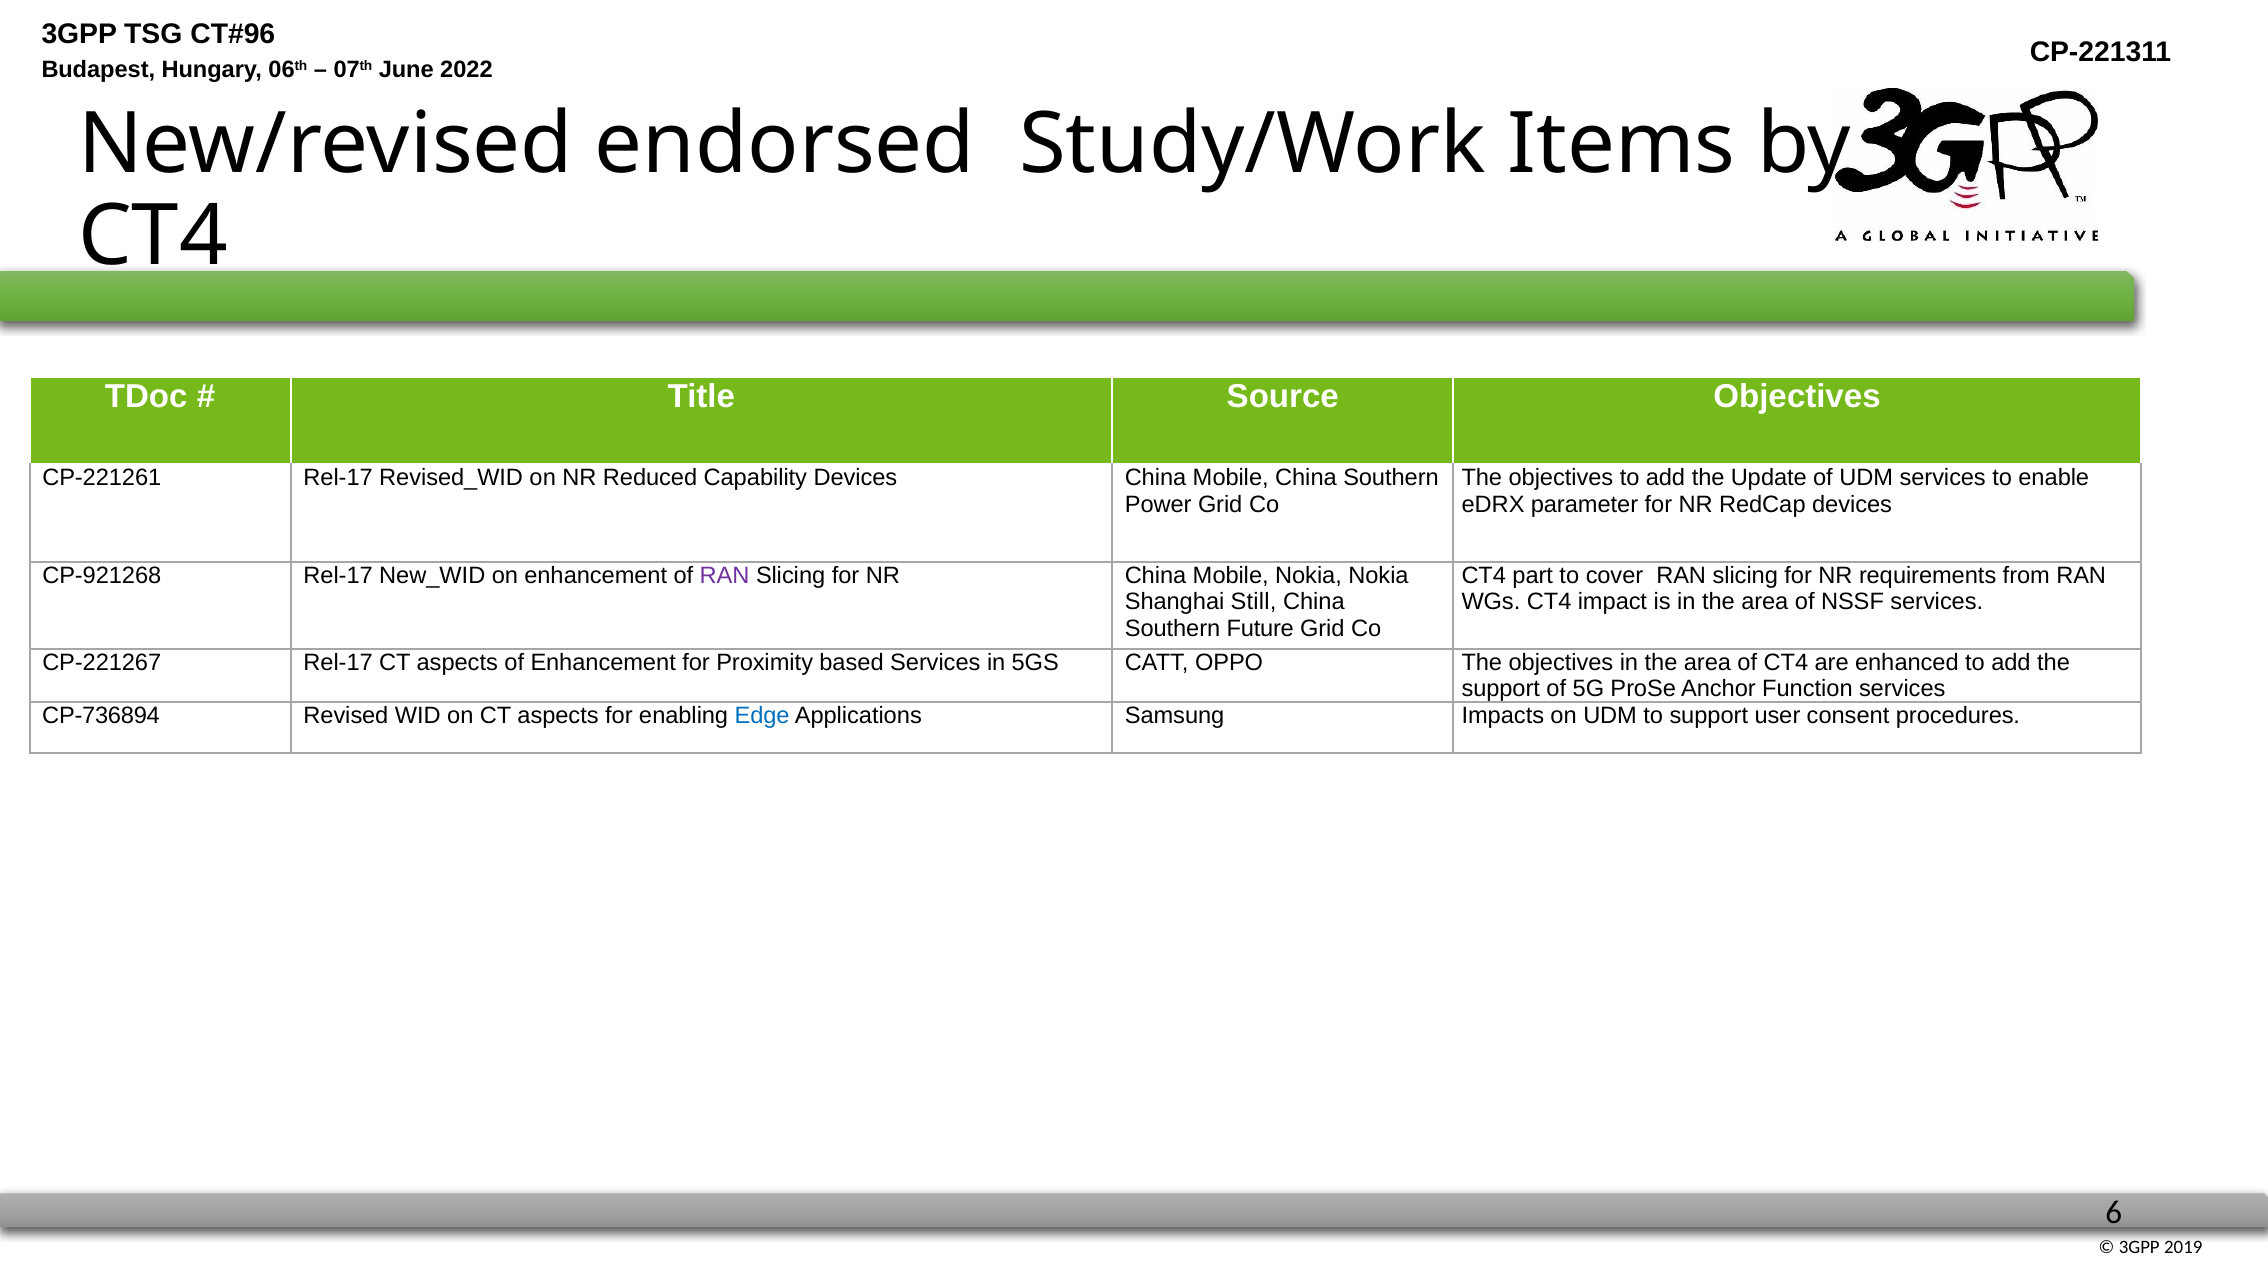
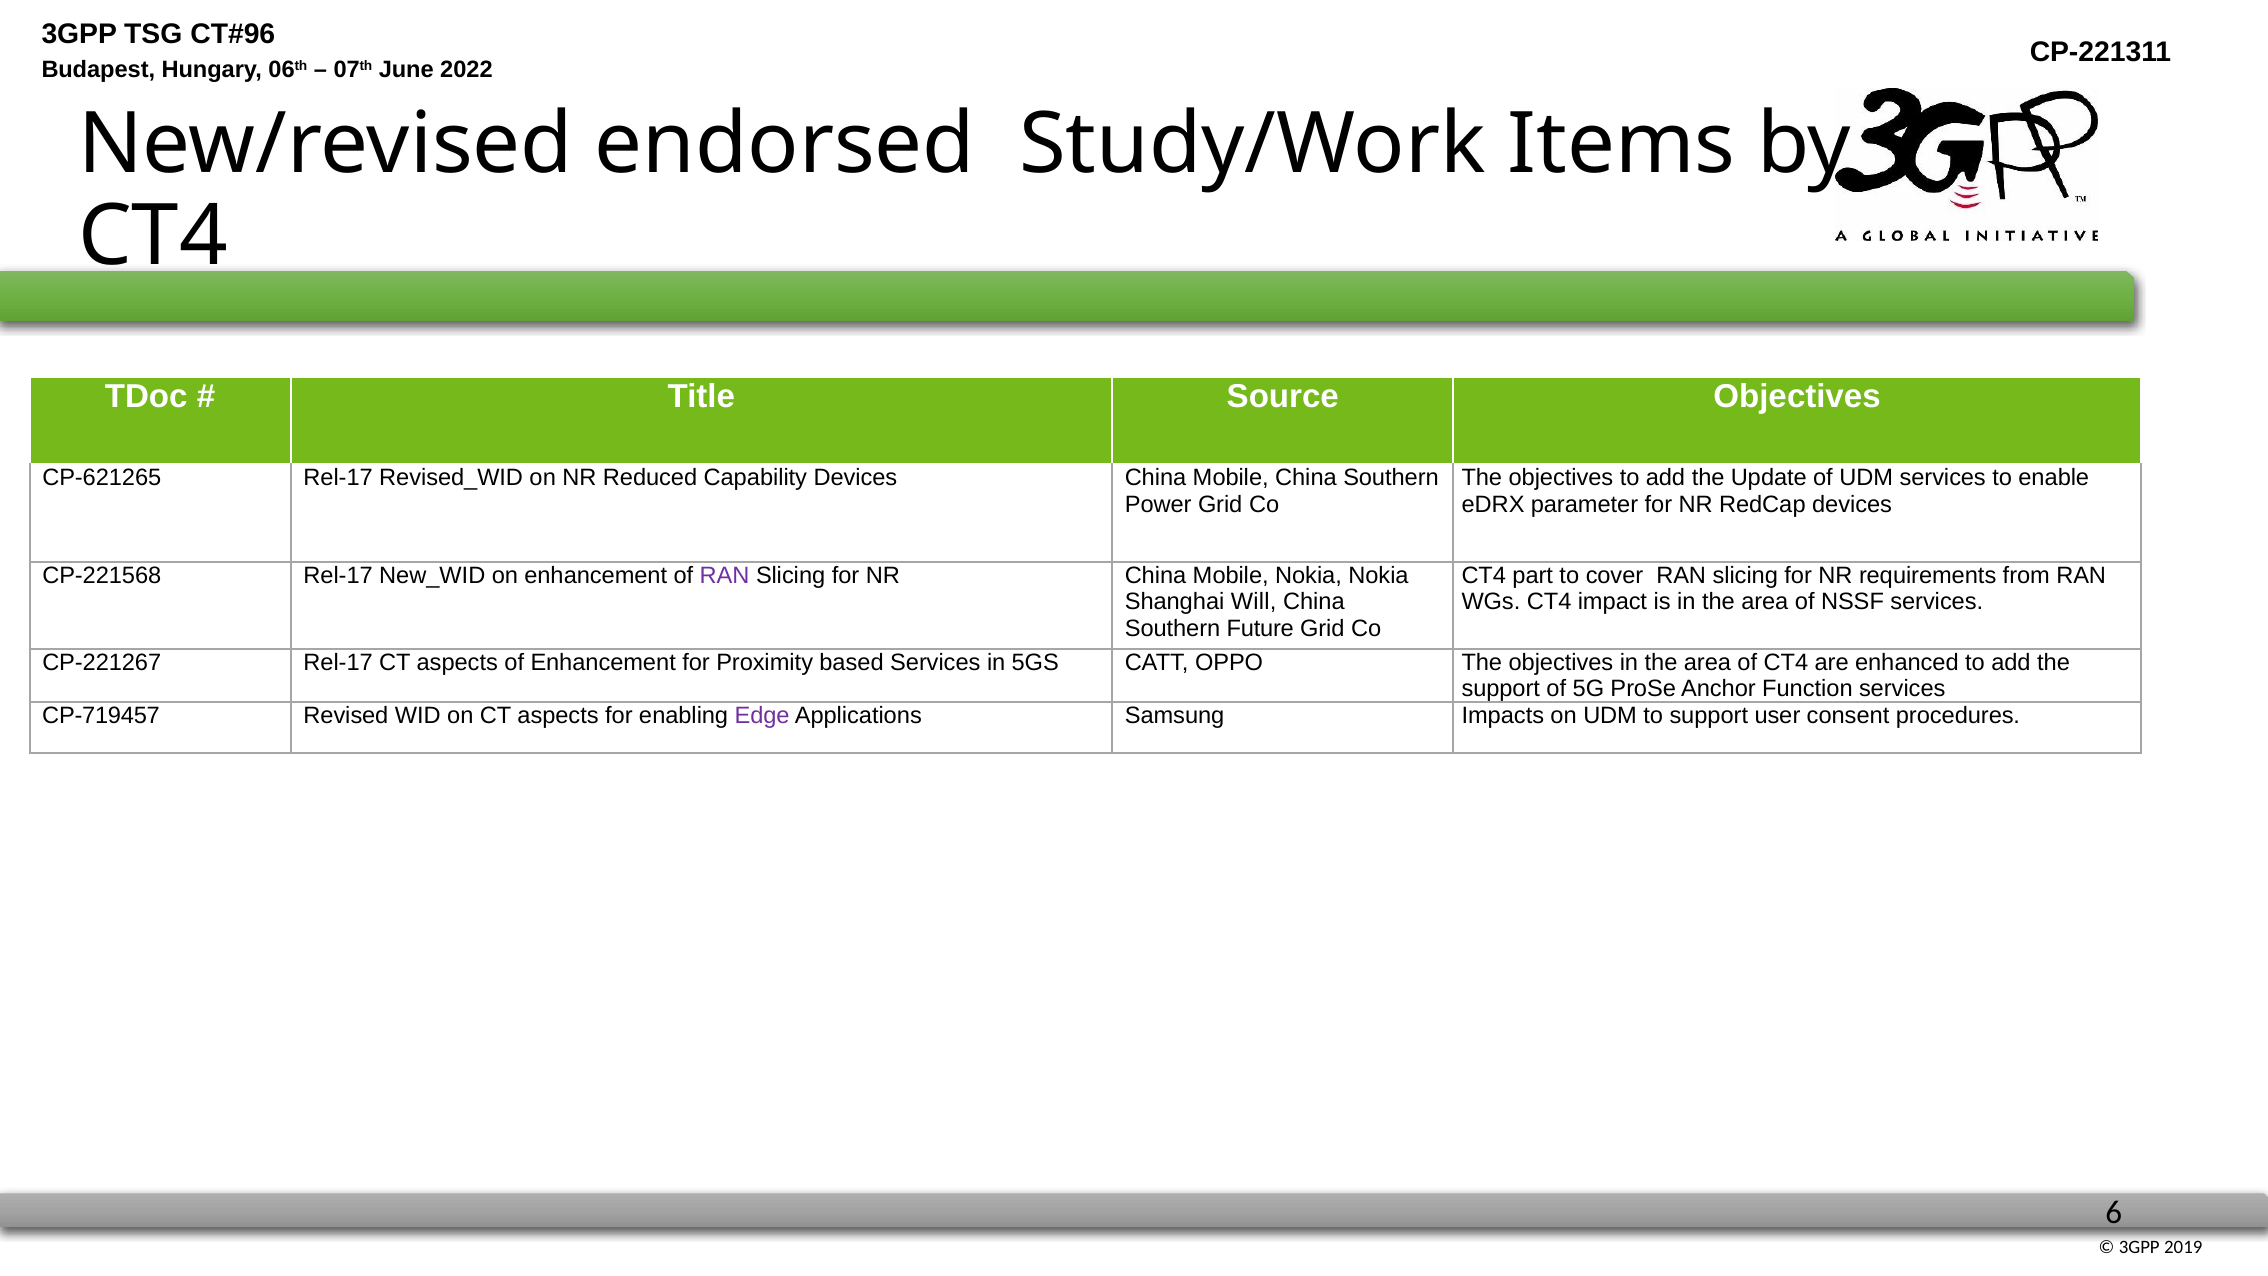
CP-221261: CP-221261 -> CP-621265 (102, 478)
CP-921268: CP-921268 -> CP-221568 (102, 576)
Still: Still -> Will (1254, 602)
CP-736894: CP-736894 -> CP-719457 (101, 715)
Edge colour: blue -> purple (762, 715)
